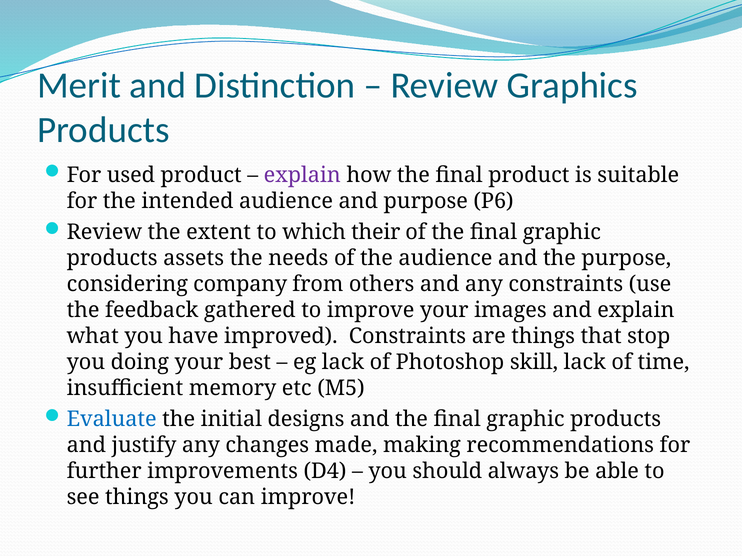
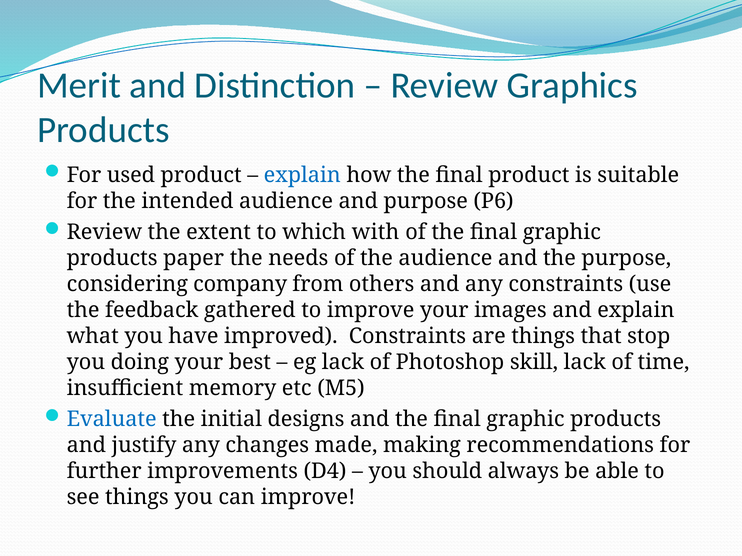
explain colour: purple -> blue (302, 175)
their: their -> with (376, 232)
assets: assets -> paper (194, 258)
